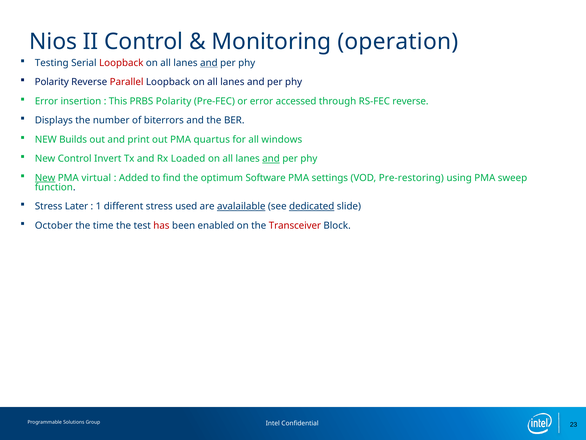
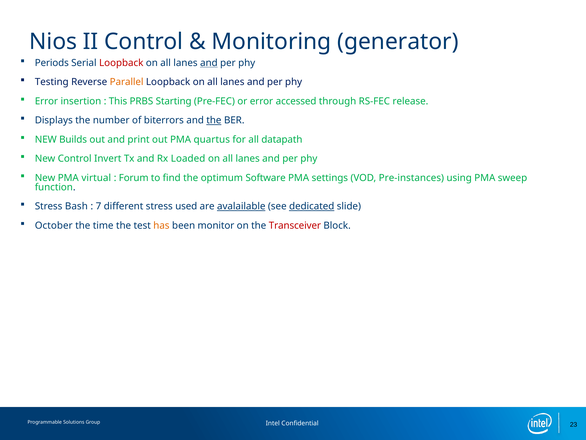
operation: operation -> generator (398, 42)
Testing: Testing -> Periods (52, 63)
Polarity: Polarity -> Testing (52, 82)
Parallel colour: red -> orange (127, 82)
PRBS Polarity: Polarity -> Starting (174, 101)
RS-FEC reverse: reverse -> release (410, 101)
the underline: none -> present (214, 120)
windows: windows -> datapath (282, 139)
and underline: present -> none (271, 159)
New underline: present -> none (45, 178)
Added: Added -> Forum (134, 178)
Pre-restoring: Pre-restoring -> Pre-instances (411, 178)
Later: Later -> Bash (76, 206)
1: 1 -> 7 (99, 206)
has colour: red -> orange (161, 225)
enabled: enabled -> monitor (216, 225)
